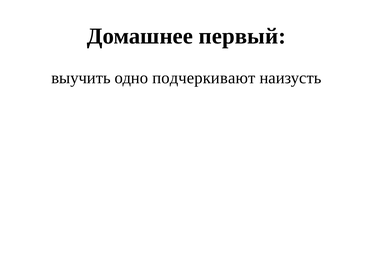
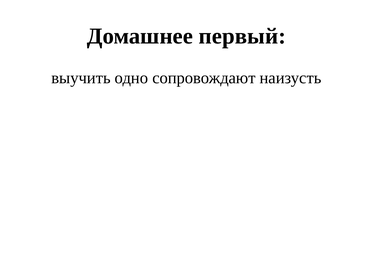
подчеркивают: подчеркивают -> сопровождают (204, 78)
